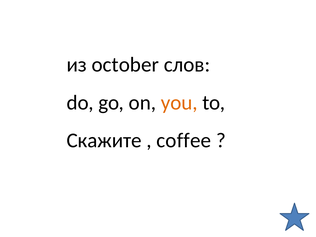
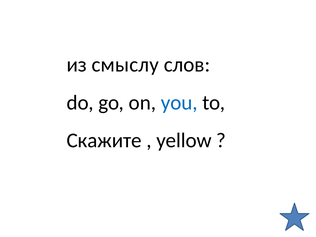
october: october -> смыслу (125, 65)
you colour: orange -> blue (179, 103)
coffee: coffee -> yellow (184, 141)
